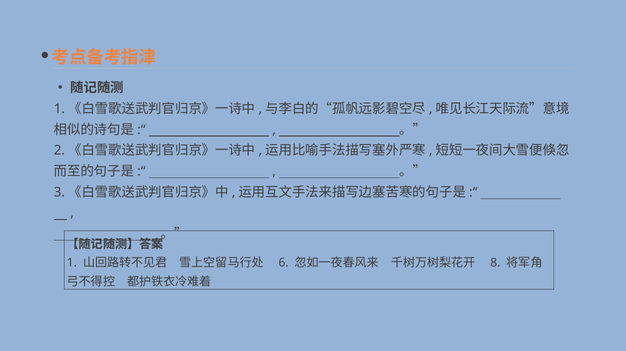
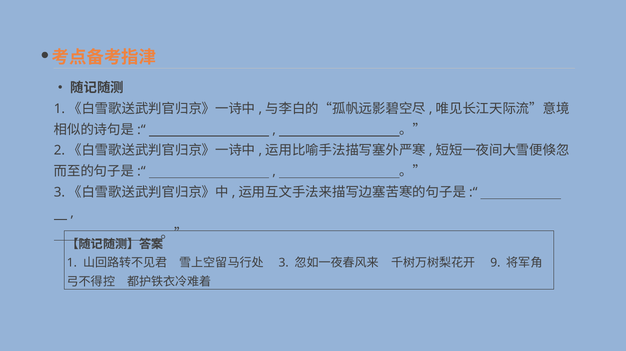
6: 6 -> 3 (284, 263)
8: 8 -> 9 (495, 263)
